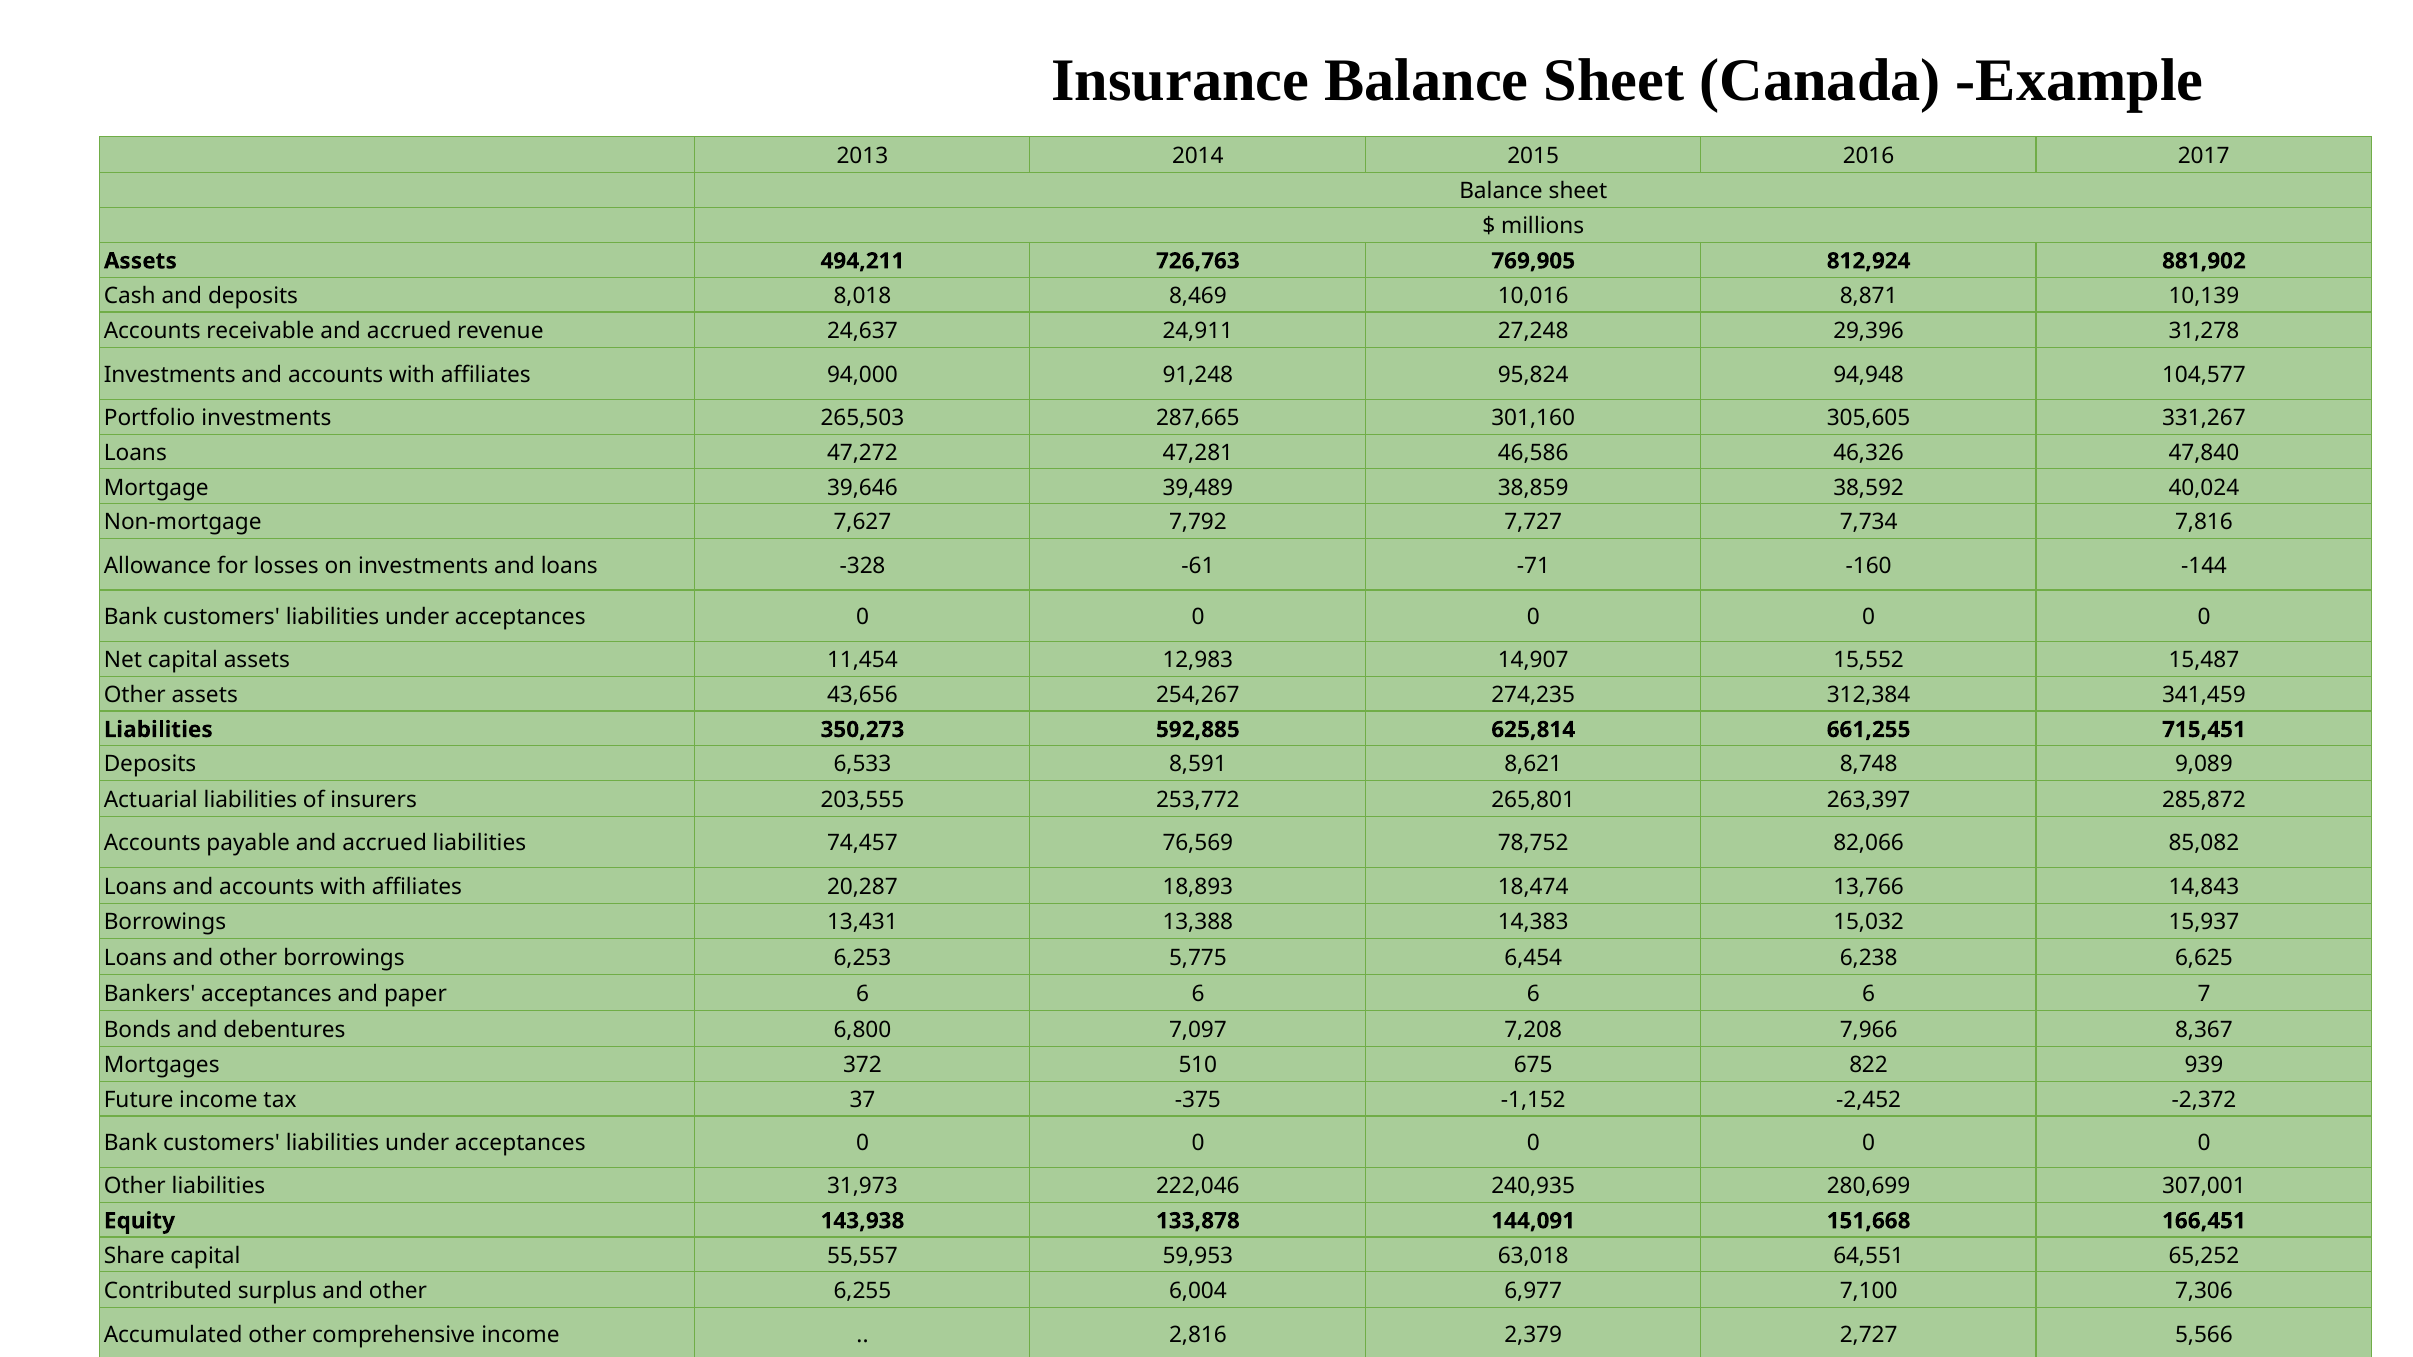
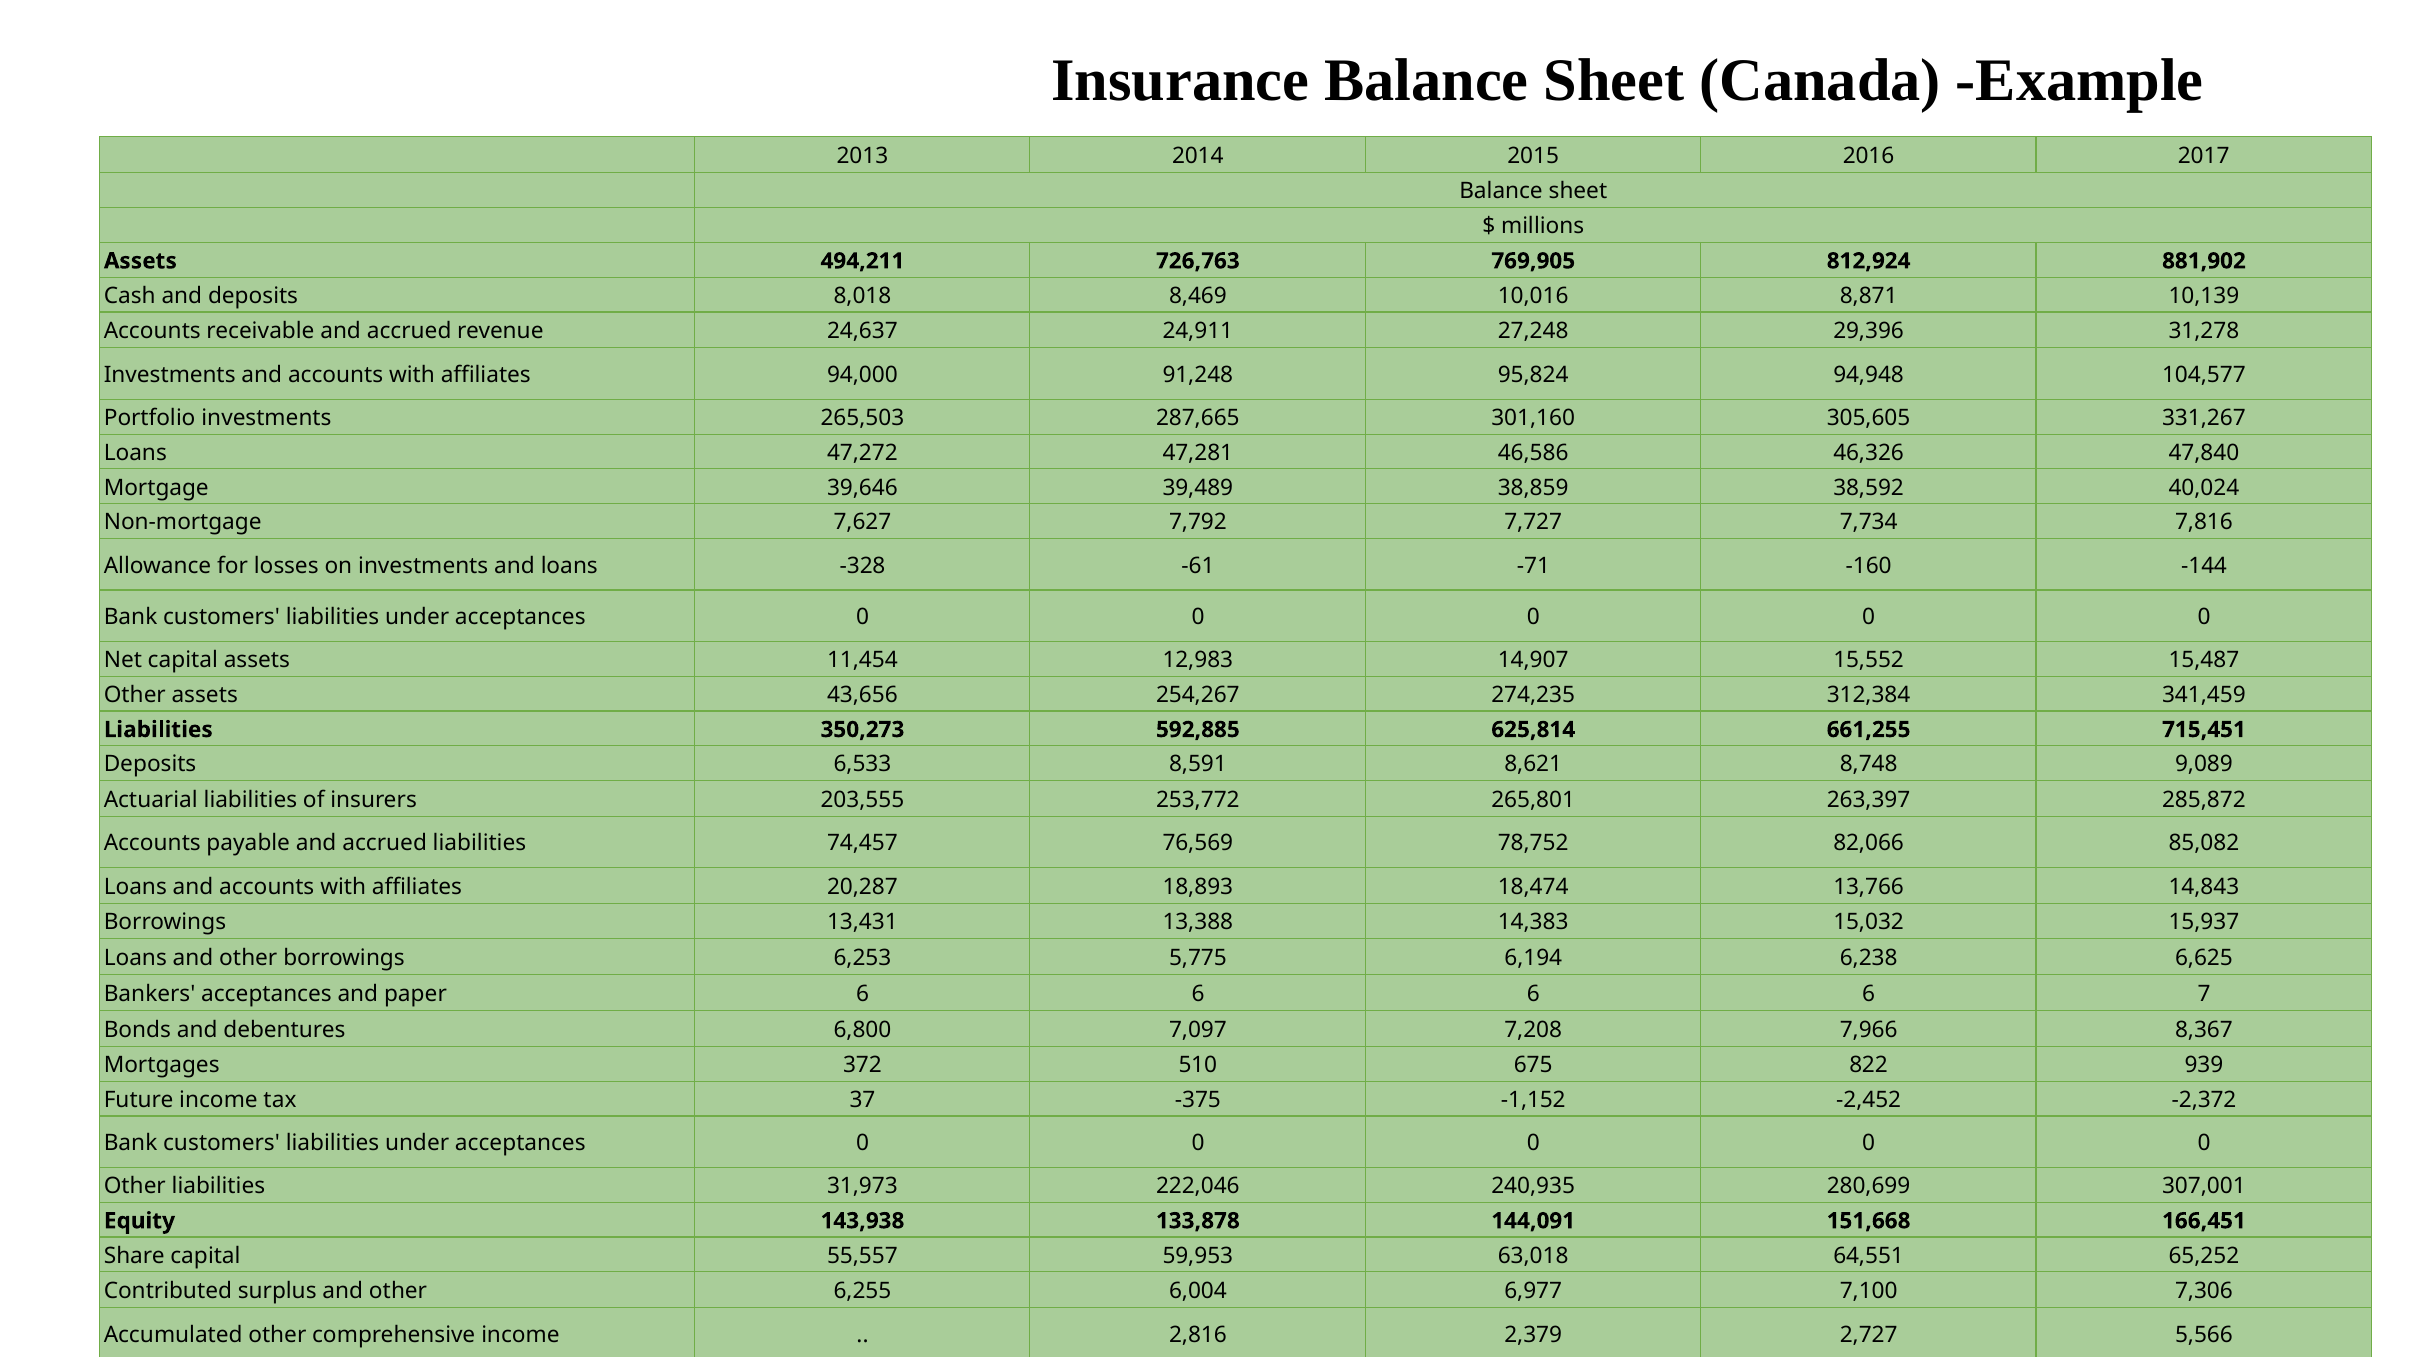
6,454: 6,454 -> 6,194 (1533, 958)
